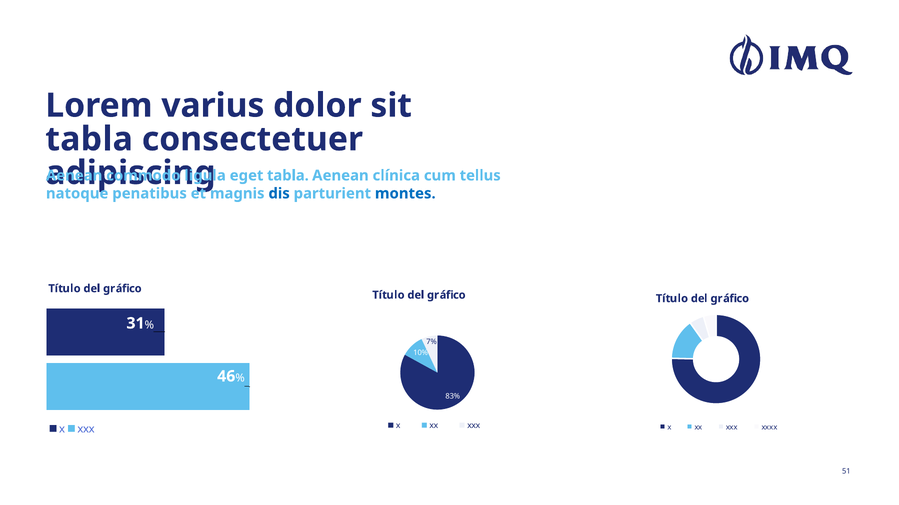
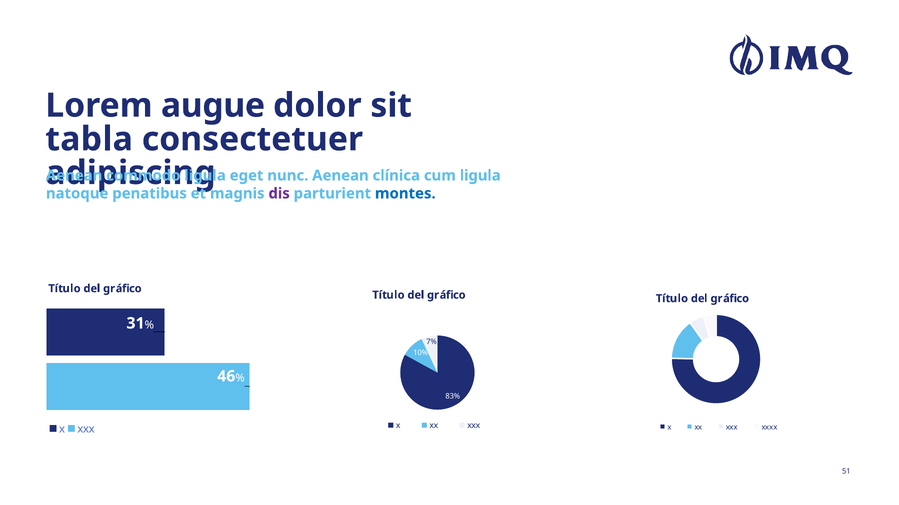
varius: varius -> augue (213, 106)
eget tabla: tabla -> nunc (288, 176)
cum tellus: tellus -> ligula (480, 176)
dis colour: blue -> purple (279, 194)
